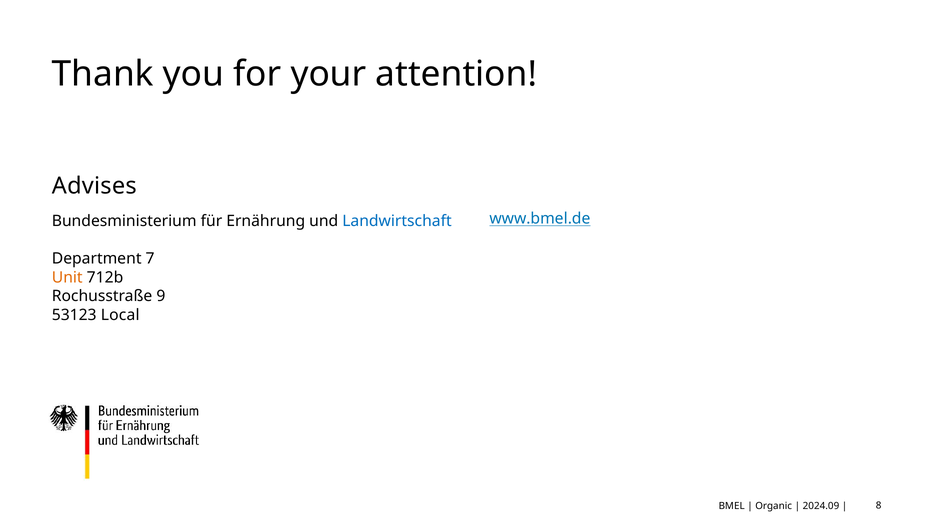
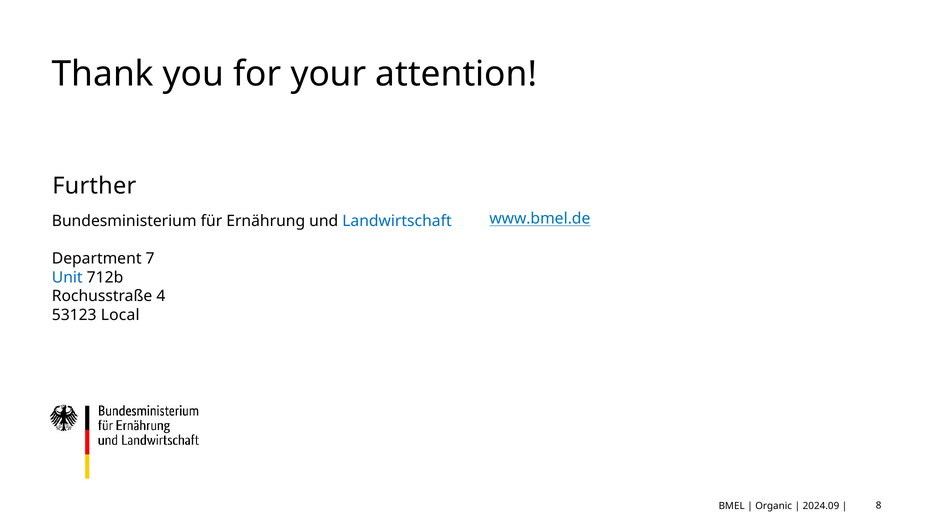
Advises: Advises -> Further (94, 186)
Unit colour: orange -> blue (67, 277)
9: 9 -> 4 (161, 296)
